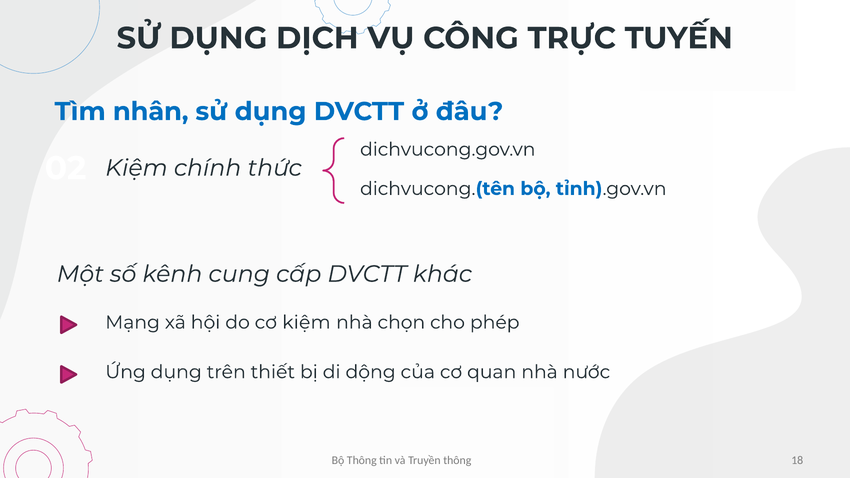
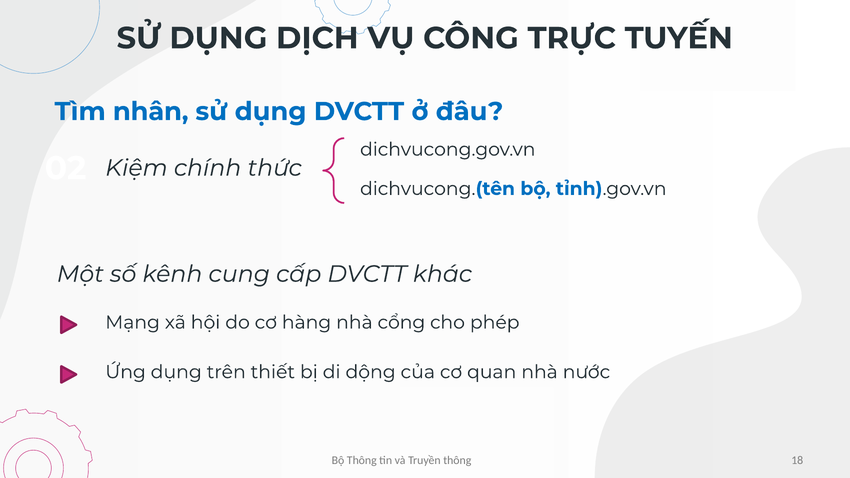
cơ kiệm: kiệm -> hàng (307, 322)
chọn: chọn -> cổng (401, 322)
